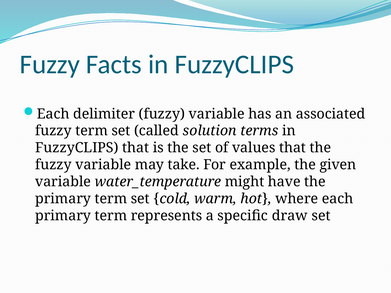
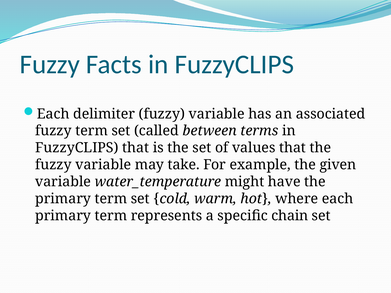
solution: solution -> between (210, 131)
draw: draw -> chain (290, 216)
